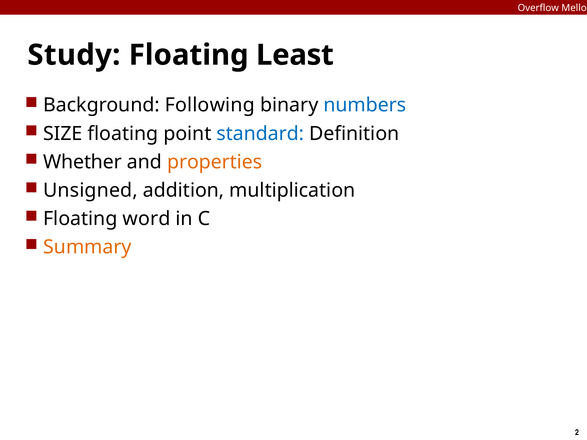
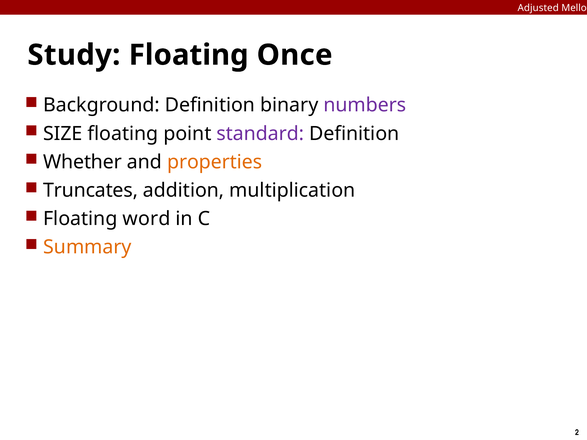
Overflow: Overflow -> Adjusted (538, 8)
Least: Least -> Once (295, 55)
Background Following: Following -> Definition (210, 105)
numbers colour: blue -> purple (365, 105)
standard colour: blue -> purple (260, 134)
Unsigned: Unsigned -> Truncates (91, 190)
